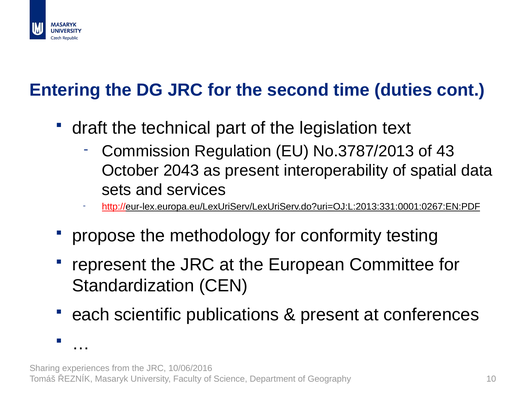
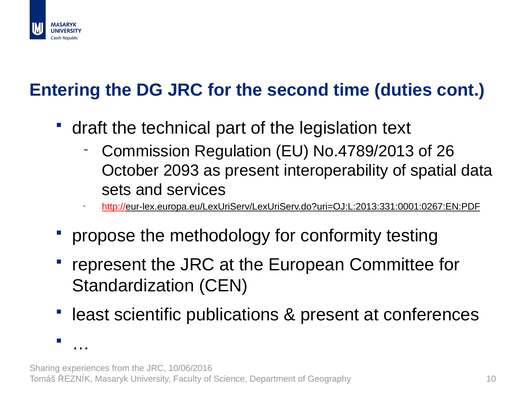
No.3787/2013: No.3787/2013 -> No.4789/2013 (364, 151)
43: 43 -> 26 (445, 151)
2043: 2043 -> 2093 (181, 171)
each: each -> least (91, 315)
